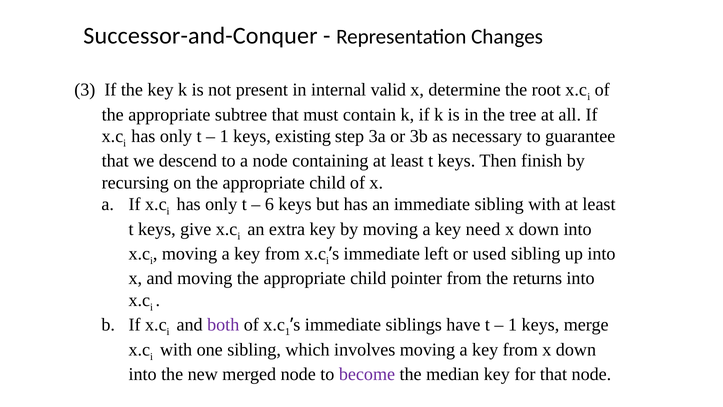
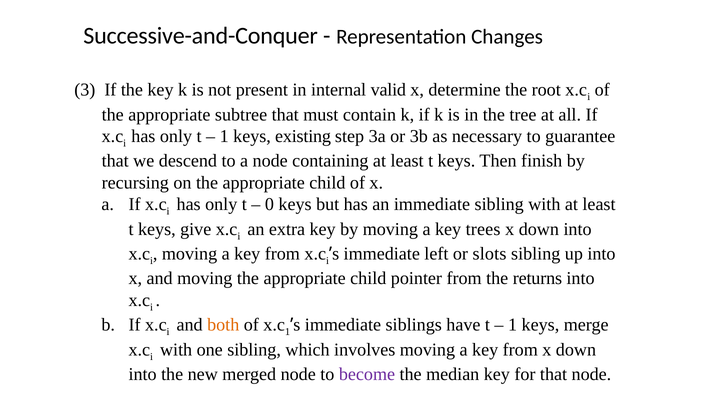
Successor-and-Conquer: Successor-and-Conquer -> Successive-and-Conquer (201, 36)
6: 6 -> 0 (269, 204)
need: need -> trees (483, 229)
used: used -> slots (489, 254)
both colour: purple -> orange (223, 325)
